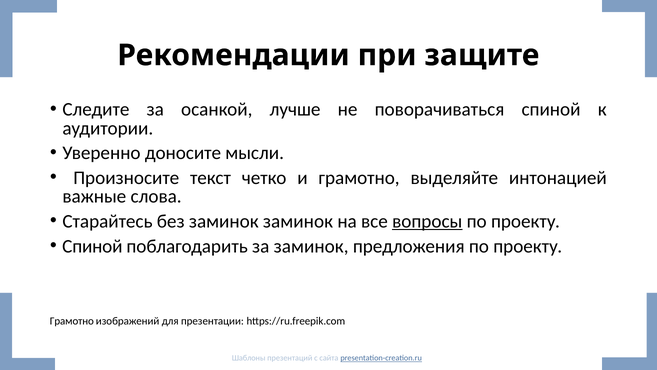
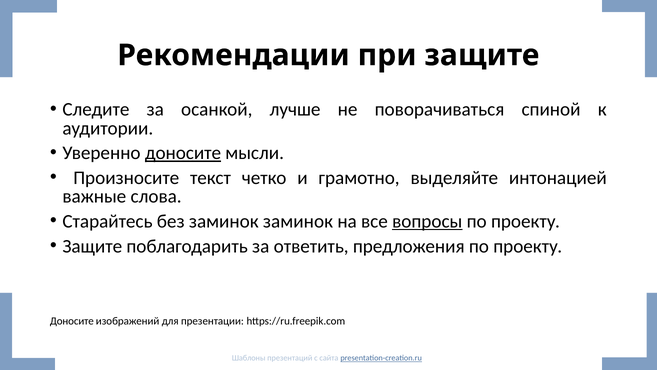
доносите underline: none -> present (183, 153)
Спиной: Спиной -> Защите (92, 246)
за заминок: заминок -> ответить (311, 246)
Грамотно: Грамотно -> Доносите (72, 321)
